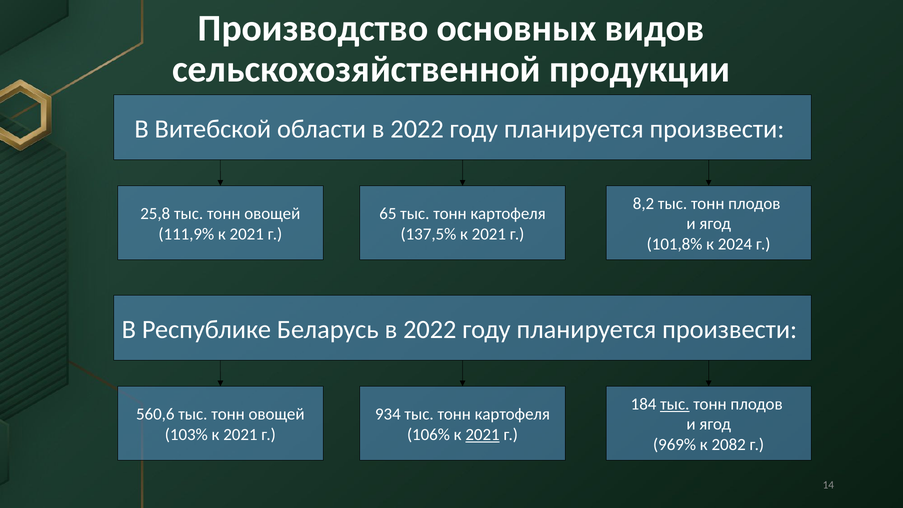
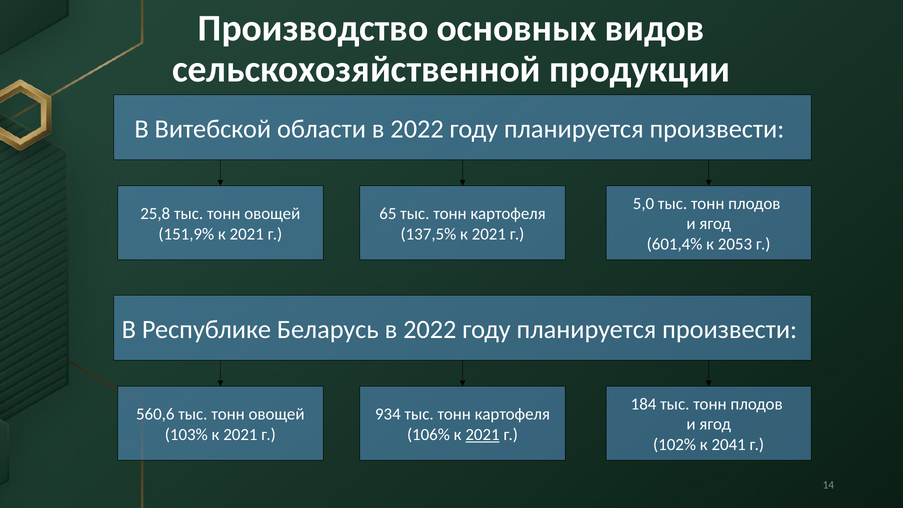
8,2: 8,2 -> 5,0 (644, 204)
111,9%: 111,9% -> 151,9% (186, 234)
101,8%: 101,8% -> 601,4% (675, 244)
2024: 2024 -> 2053 (735, 244)
тыс underline: present -> none (675, 404)
969%: 969% -> 102% (675, 445)
2082: 2082 -> 2041 (729, 445)
